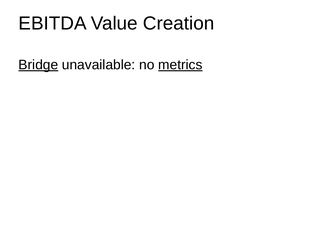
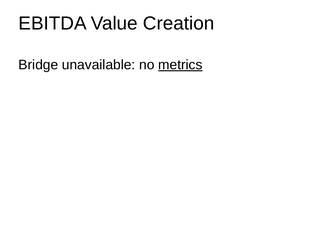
Bridge underline: present -> none (38, 65)
